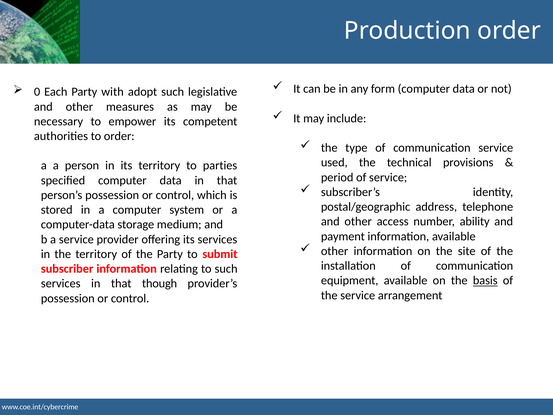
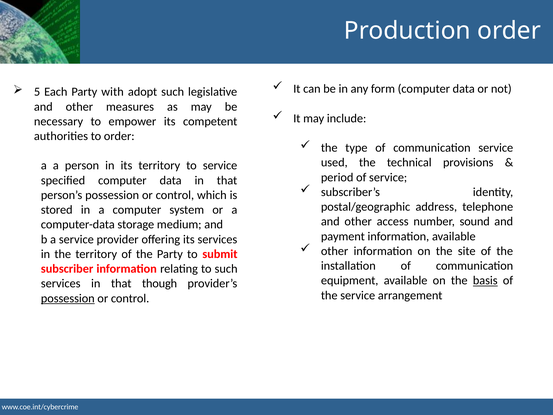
0: 0 -> 5 (37, 92)
to parties: parties -> service (220, 166)
ability: ability -> sound (475, 221)
possession underline: none -> present (68, 298)
